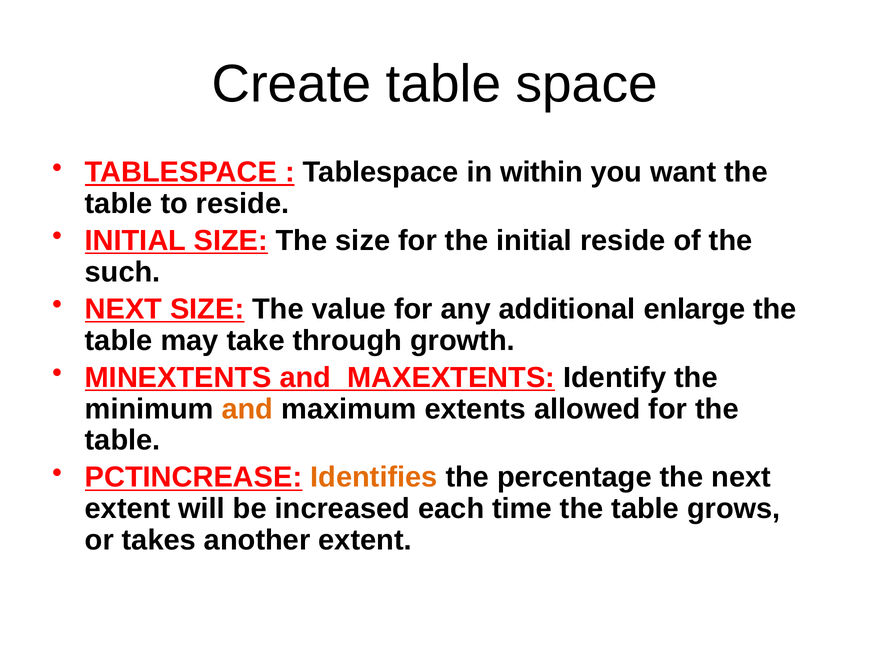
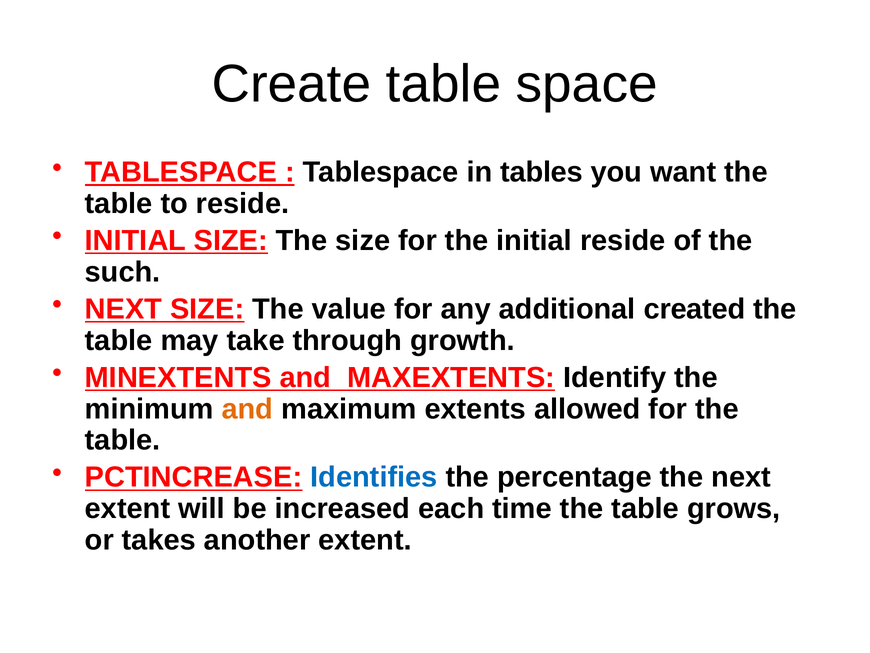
within: within -> tables (542, 172)
enlarge: enlarge -> created (695, 309)
Identifies colour: orange -> blue (374, 477)
